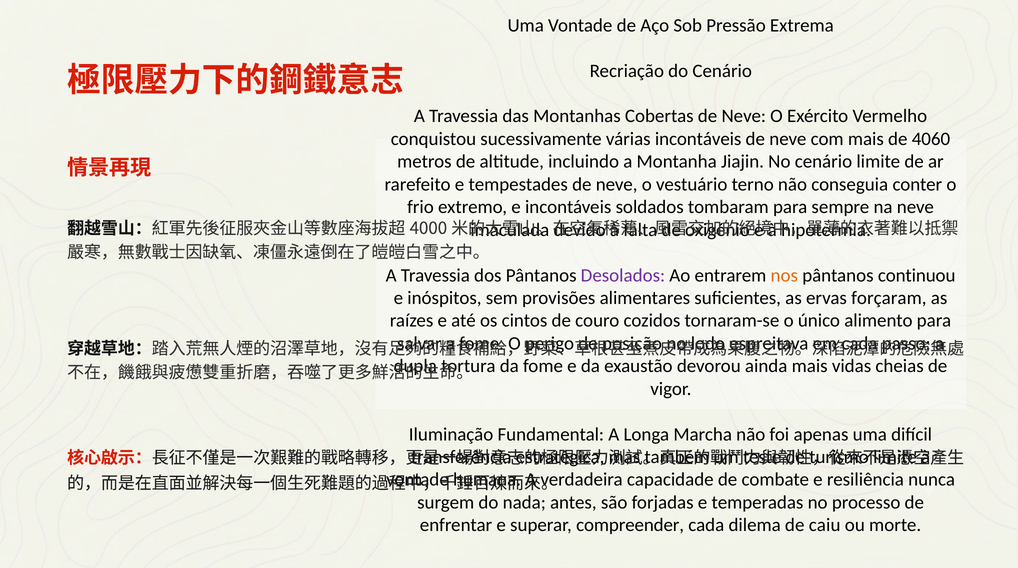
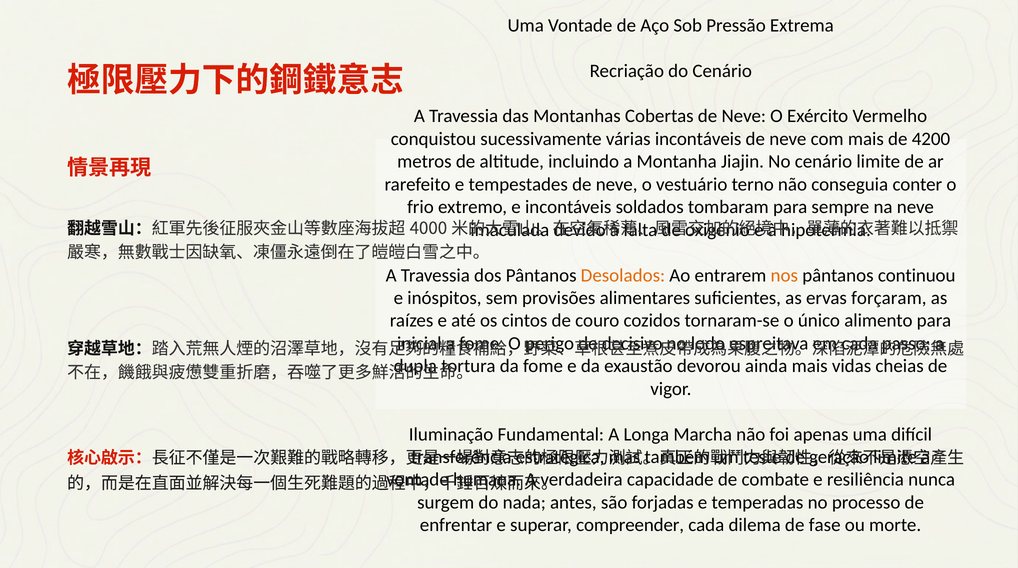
4060: 4060 -> 4200 (931, 139)
Desolados colour: purple -> orange (623, 275)
salvar: salvar -> inicial (419, 343)
posição: posição -> decisivo (632, 343)
turismo: turismo -> geração (839, 457)
caiu: caiu -> fase (825, 525)
